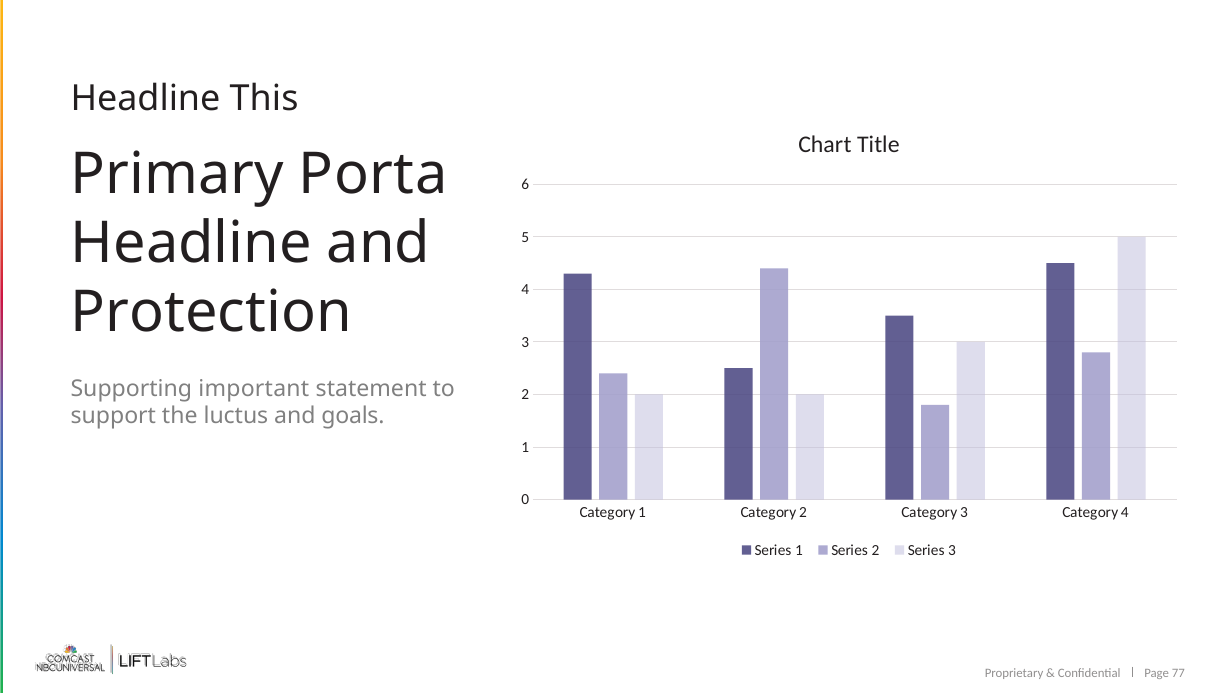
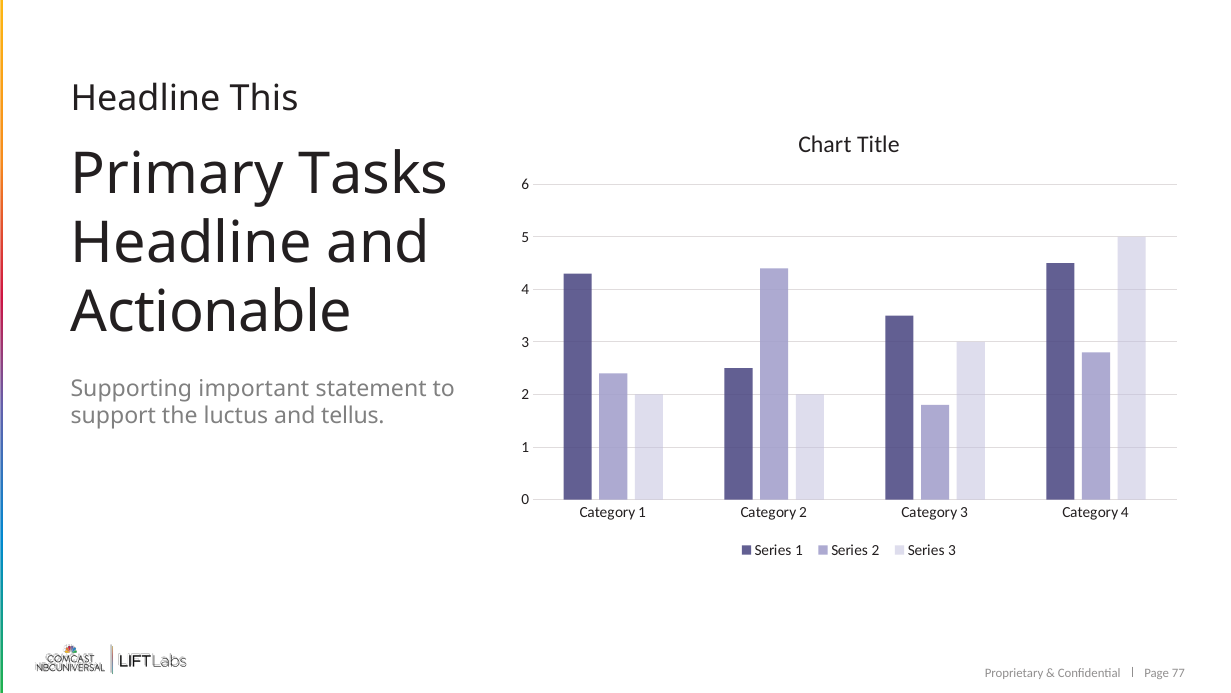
Porta: Porta -> Tasks (374, 174)
Protection: Protection -> Actionable (212, 313)
goals: goals -> tellus (353, 416)
